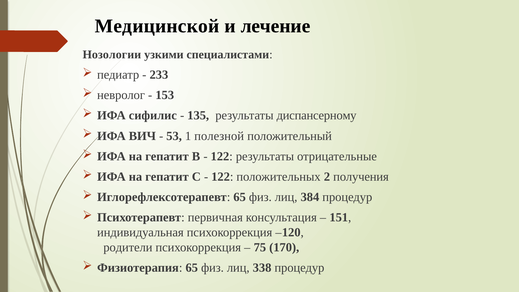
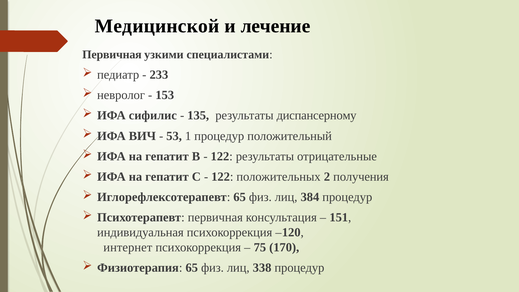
Нозологии: Нозологии -> Первичная (112, 55)
1 полезной: полезной -> процедур (219, 136)
родители: родители -> интернет (128, 247)
